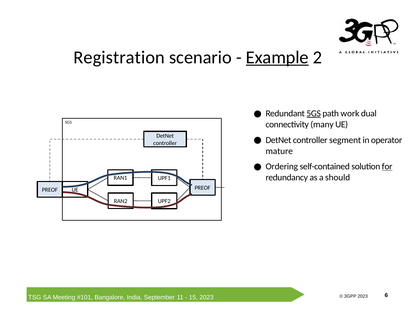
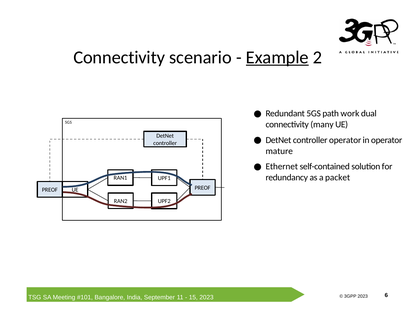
Registration: Registration -> Connectivity (119, 57)
5GS underline: present -> none (314, 113)
controller segment: segment -> operator (345, 140)
Ordering: Ordering -> Ethernet (282, 167)
for underline: present -> none (387, 167)
should: should -> packet (338, 178)
